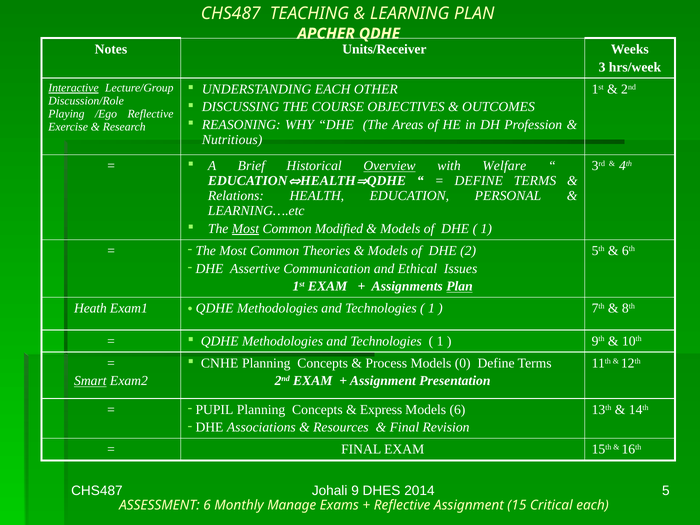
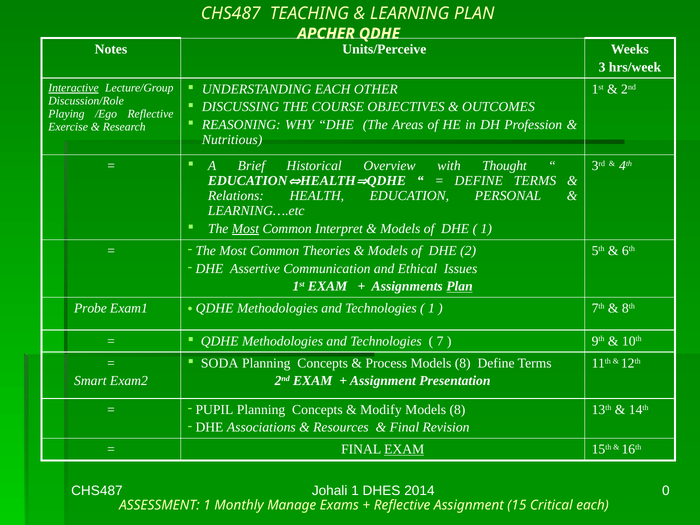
Units/Receiver: Units/Receiver -> Units/Perceive (384, 49)
Overview underline: present -> none (389, 166)
Welfare: Welfare -> Thought (504, 166)
Modified: Modified -> Interpret (339, 229)
Heath: Heath -> Probe (90, 308)
1: 1 -> 7 (440, 341)
CNHE: CNHE -> SODA (220, 363)
Process Models 0: 0 -> 8 (463, 363)
Smart underline: present -> none (90, 381)
Express: Express -> Modify (381, 410)
6: 6 -> 8 (457, 410)
EXAM underline: none -> present (404, 449)
Johali 9: 9 -> 1 (355, 491)
5: 5 -> 0 (666, 491)
ASSESSMENT 6: 6 -> 1 (207, 505)
